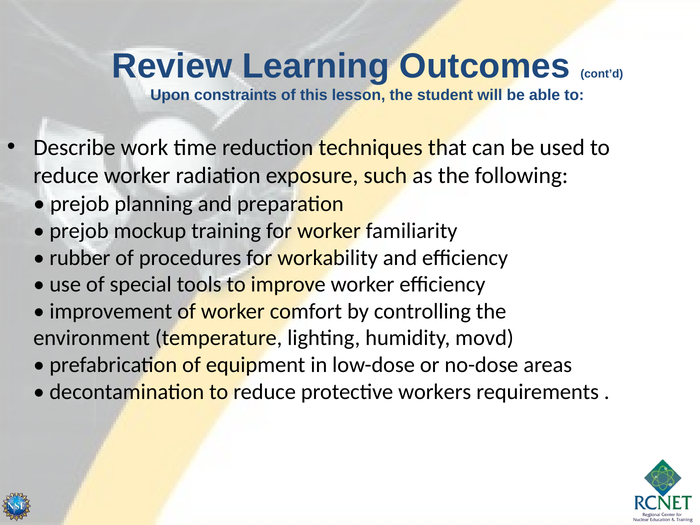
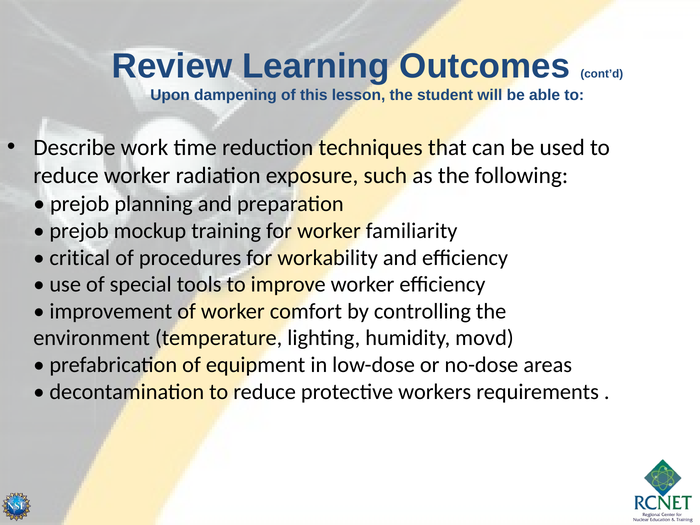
constraints: constraints -> dampening (235, 95)
rubber: rubber -> critical (80, 258)
